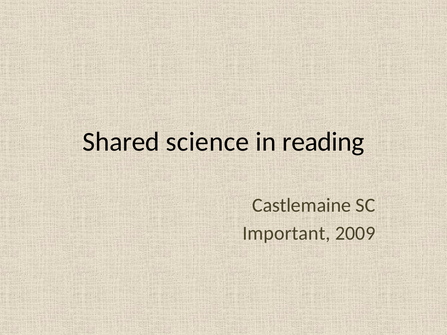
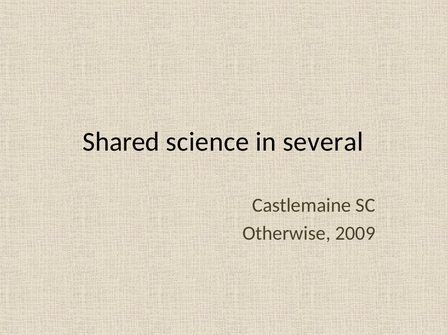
reading: reading -> several (323, 142)
Important: Important -> Otherwise (286, 233)
